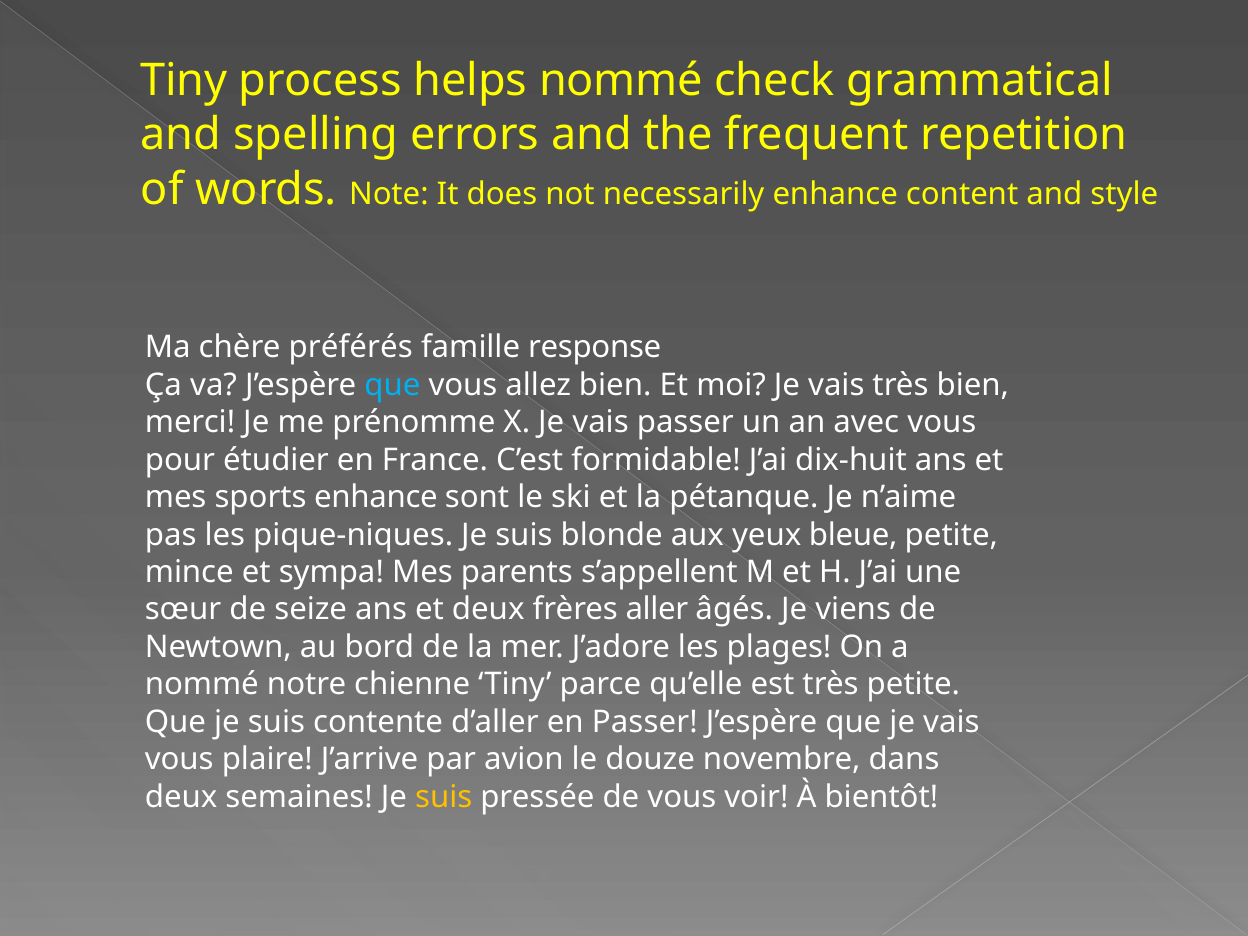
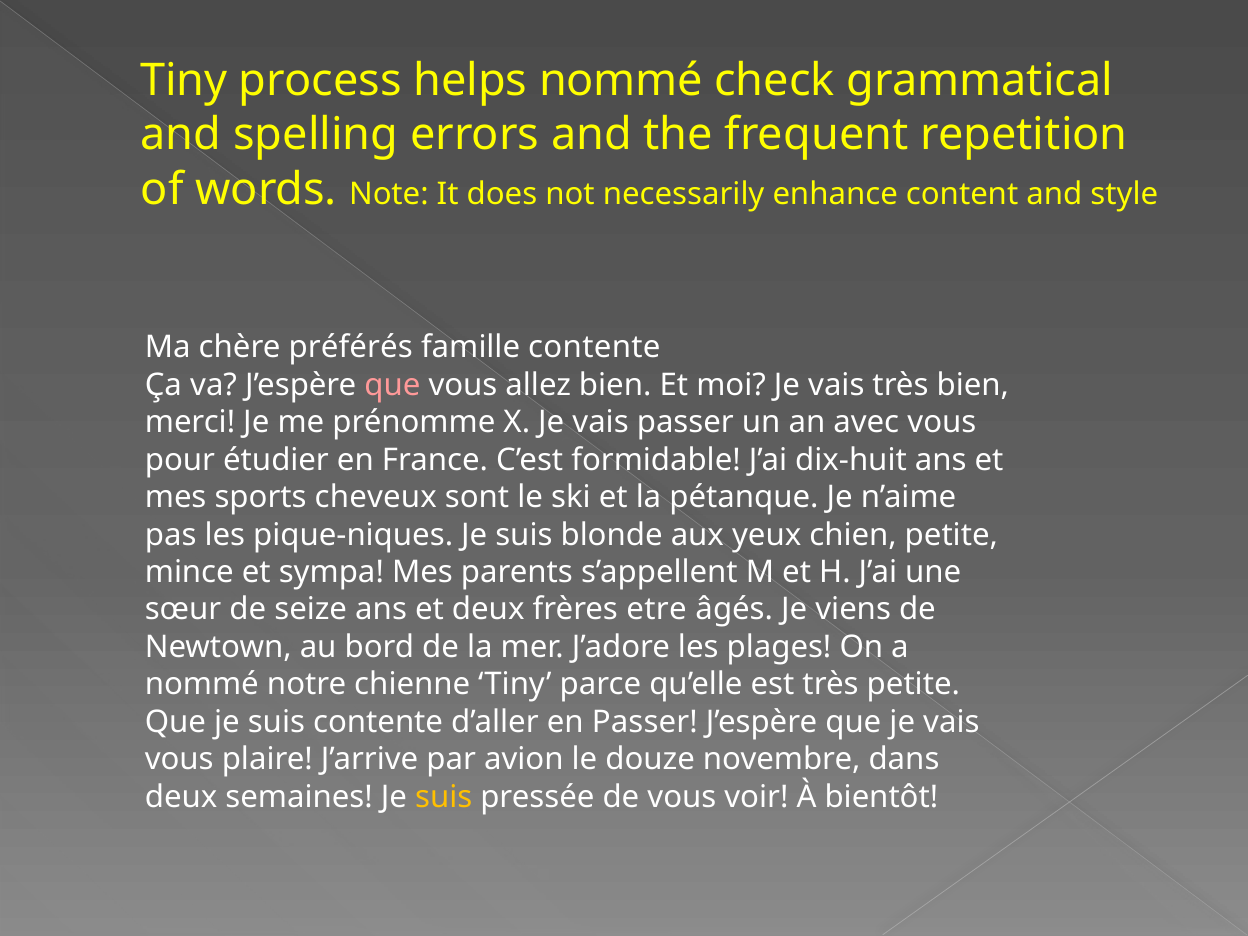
famille response: response -> contente (594, 348)
que colour: light blue -> pink (392, 385)
sports enhance: enhance -> cheveux (376, 497)
bleue: bleue -> chien (853, 535)
aller: aller -> etre (657, 610)
